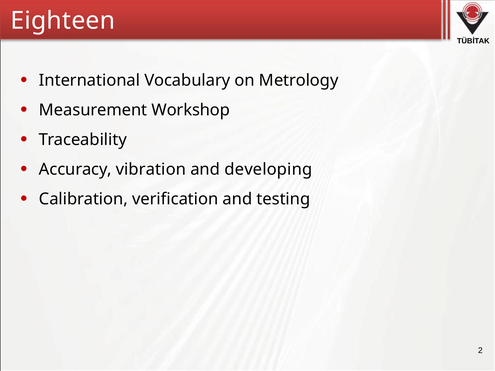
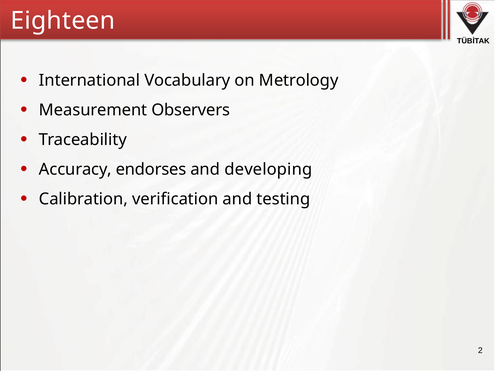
Workshop: Workshop -> Observers (191, 110)
vibration: vibration -> endorses (151, 170)
